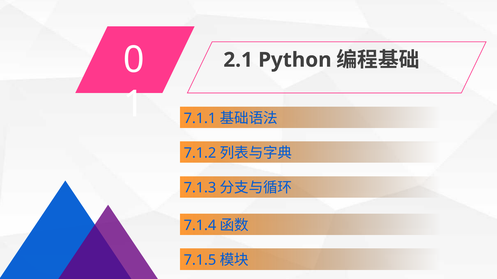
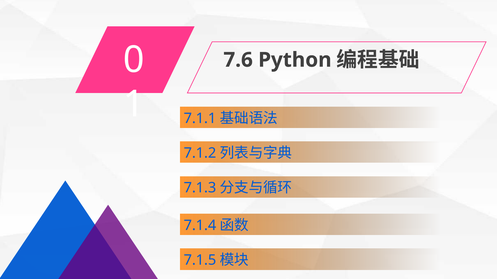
2.1: 2.1 -> 7.6 (238, 60)
